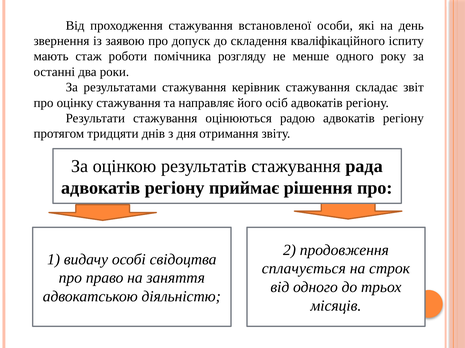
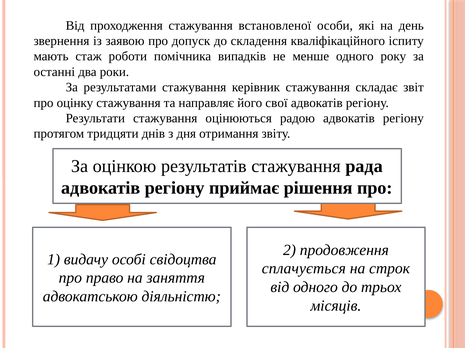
розгляду: розгляду -> випадків (242, 56)
осіб: осіб -> свої (276, 103)
